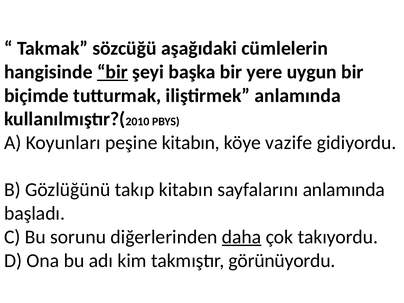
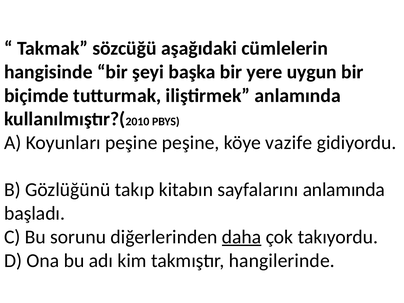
bir underline: present -> none (112, 72)
peşine kitabın: kitabın -> peşine (191, 143)
görünüyordu: görünüyordu -> hangilerinde (282, 261)
